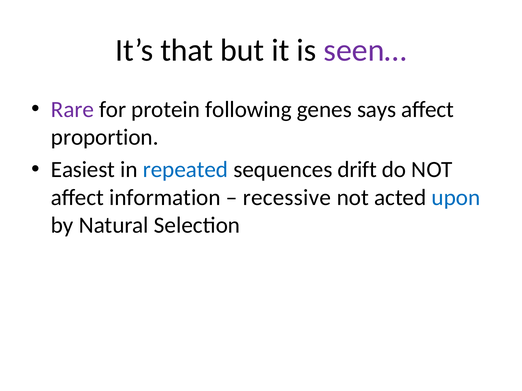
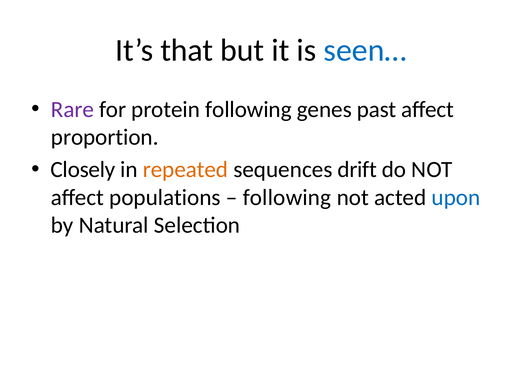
seen… colour: purple -> blue (365, 51)
says: says -> past (377, 110)
Easiest: Easiest -> Closely (83, 170)
repeated colour: blue -> orange (186, 170)
information: information -> populations (165, 198)
recessive: recessive -> following (287, 198)
